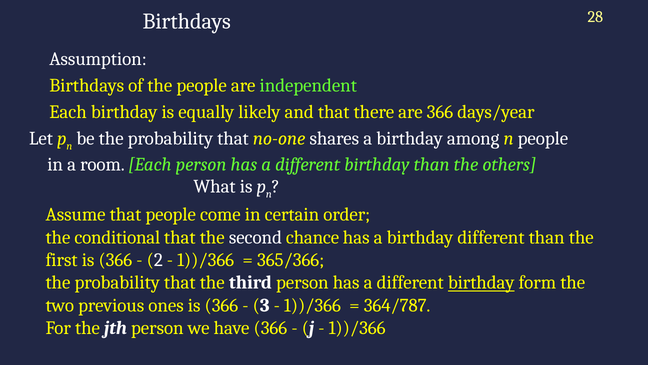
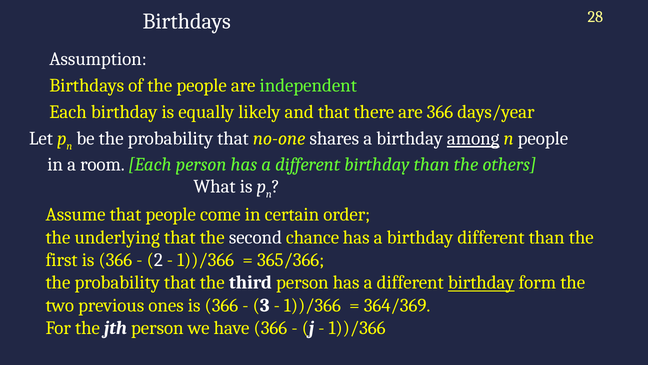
among underline: none -> present (473, 138)
conditional: conditional -> underlying (117, 237)
364/787: 364/787 -> 364/369 (397, 305)
